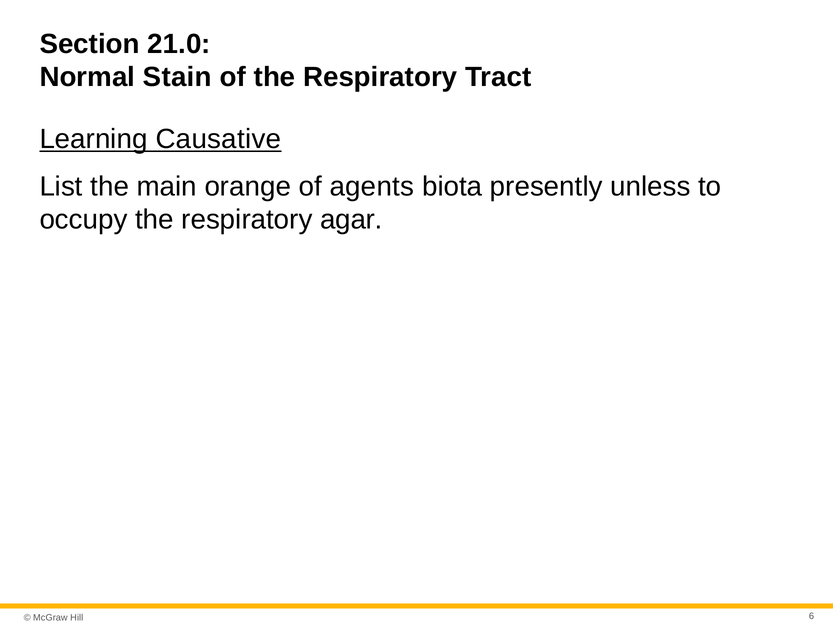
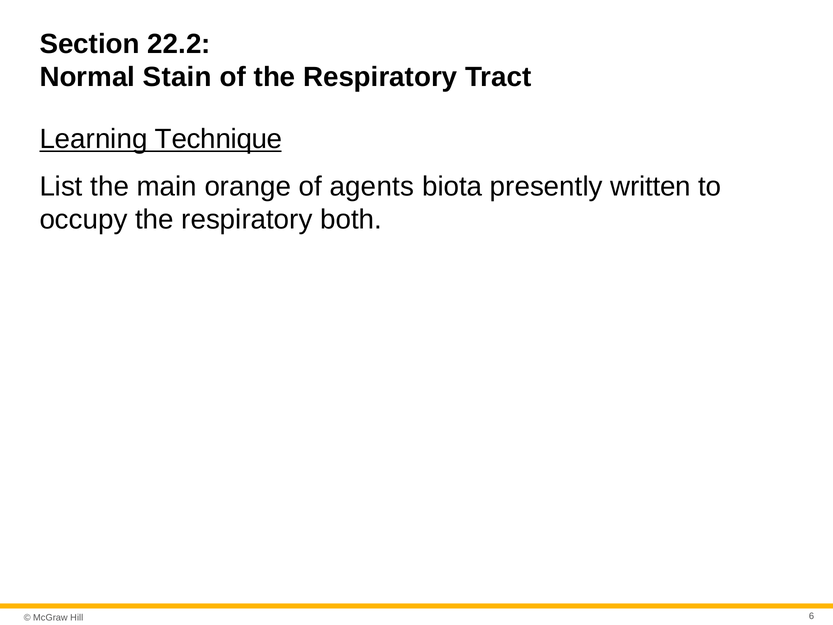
21.0: 21.0 -> 22.2 (179, 44)
Causative: Causative -> Technique (219, 139)
unless: unless -> written (651, 186)
agar: agar -> both (351, 220)
